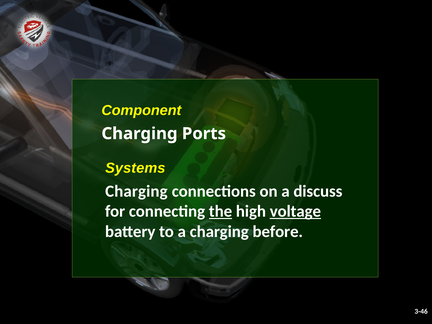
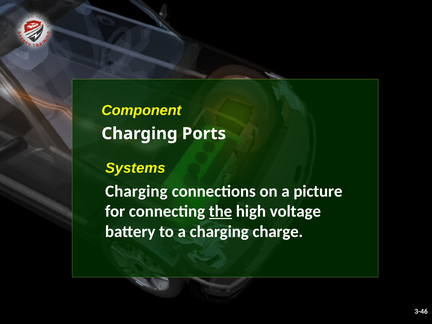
discuss: discuss -> picture (318, 191)
voltage underline: present -> none (295, 211)
before: before -> charge (278, 232)
